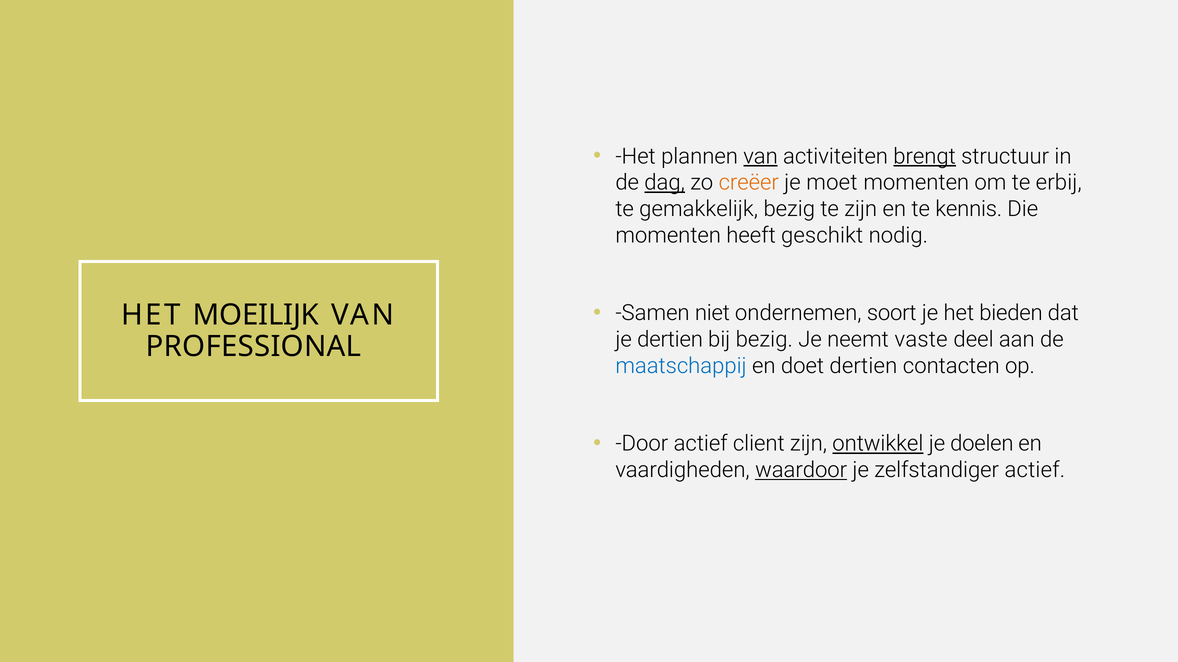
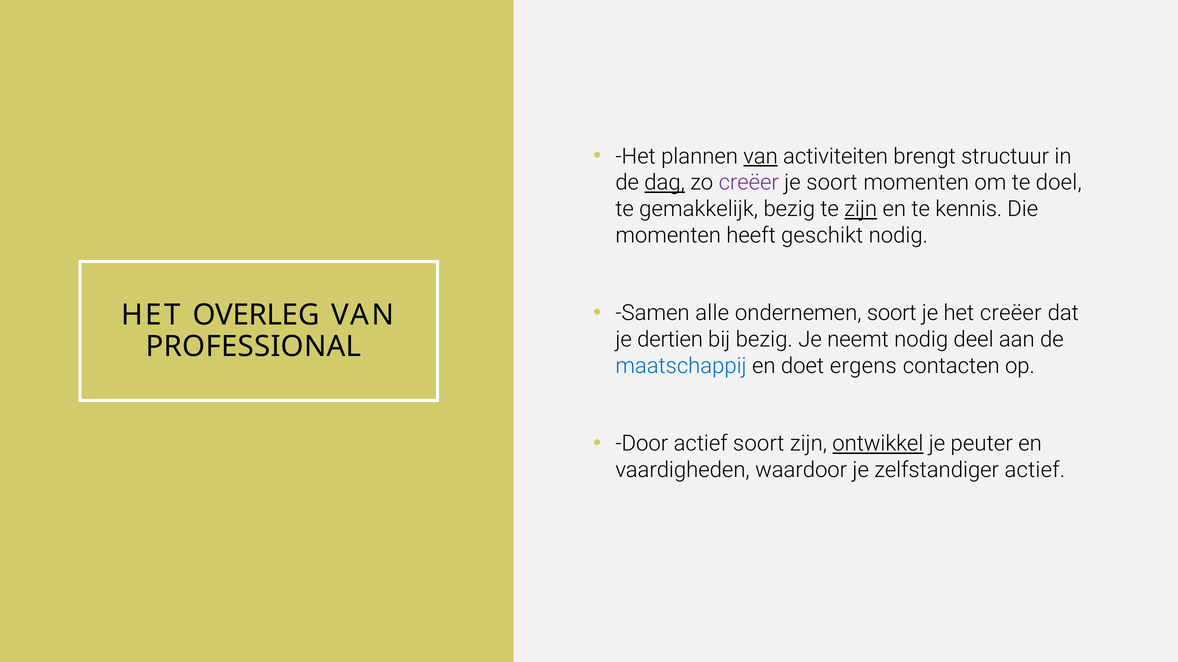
brengt underline: present -> none (925, 156)
creëer colour: orange -> purple (749, 183)
je moet: moet -> soort (832, 183)
erbij: erbij -> doel (1059, 183)
zijn underline: none -> present (861, 209)
niet: niet -> alle (712, 313)
het bieden: bieden -> creëer (1011, 313)
MOEILIJK: MOEILIJK -> OVERLEG (256, 315)
neemt vaste: vaste -> nodig (921, 340)
doet dertien: dertien -> ergens (863, 366)
actief client: client -> soort (759, 444)
doelen: doelen -> peuter (982, 444)
waardoor underline: present -> none (801, 471)
